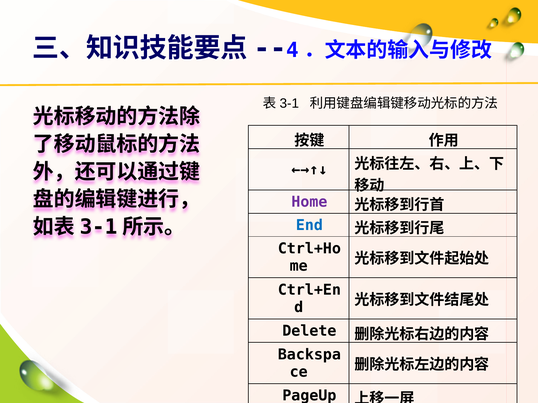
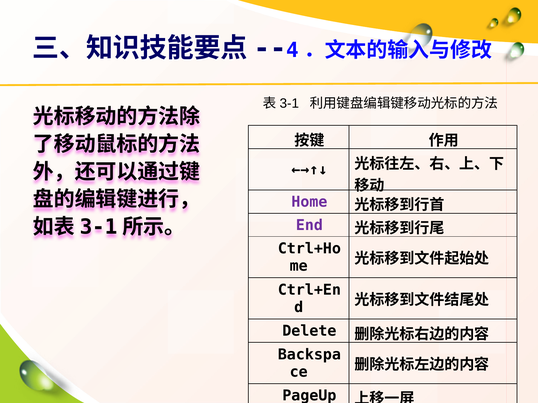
End colour: blue -> purple (309, 225)
